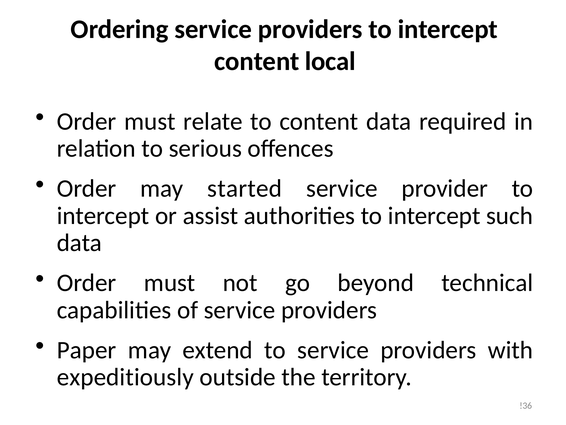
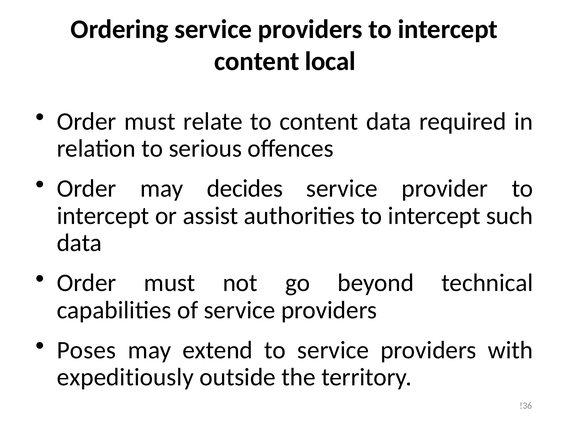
started: started -> decides (245, 188)
Paper: Paper -> Poses (86, 350)
